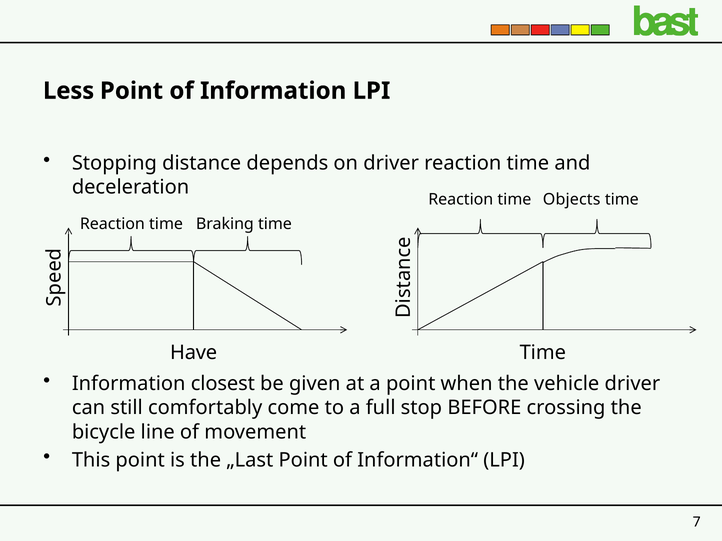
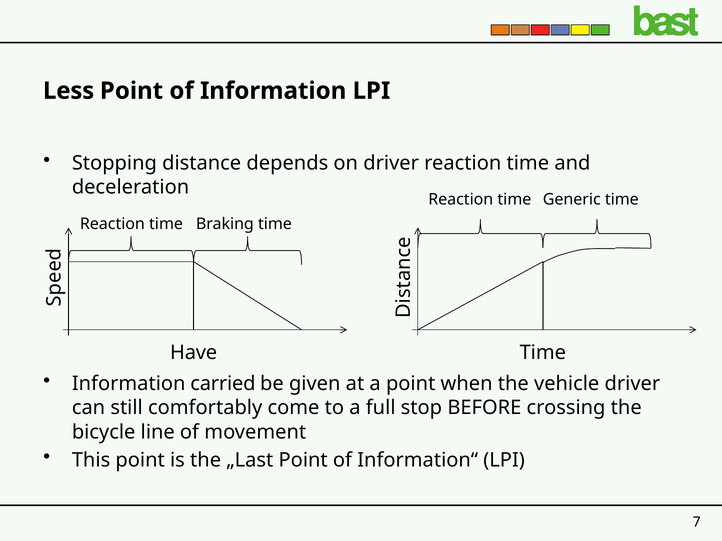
Objects: Objects -> Generic (572, 200)
closest: closest -> carried (223, 384)
